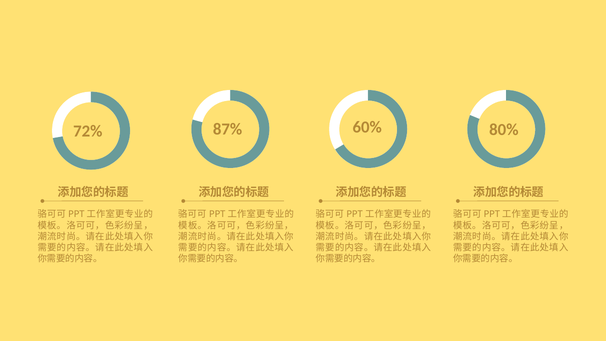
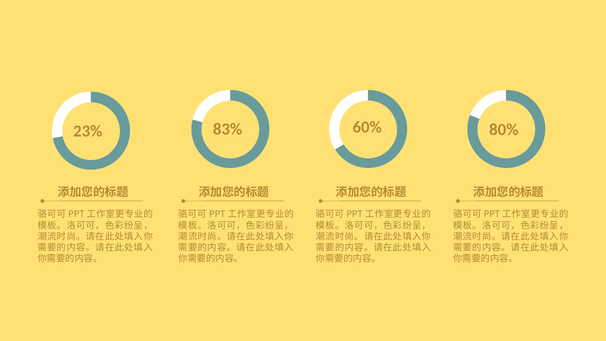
87%: 87% -> 83% (228, 129)
72%: 72% -> 23% (88, 131)
